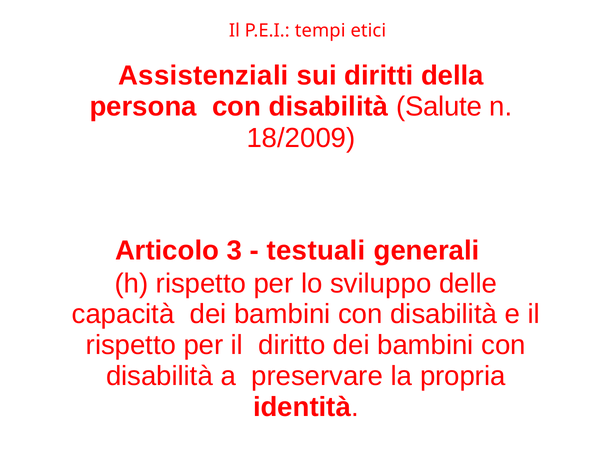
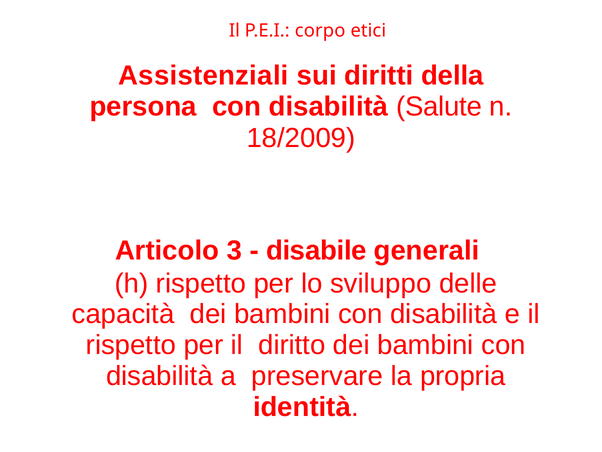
tempi: tempi -> corpo (320, 31)
testuali: testuali -> disabile (316, 250)
